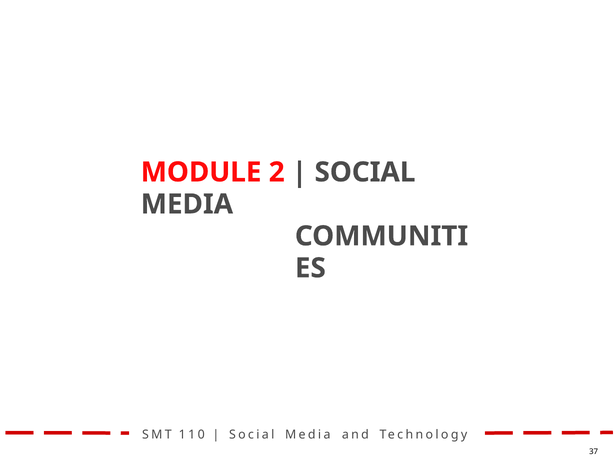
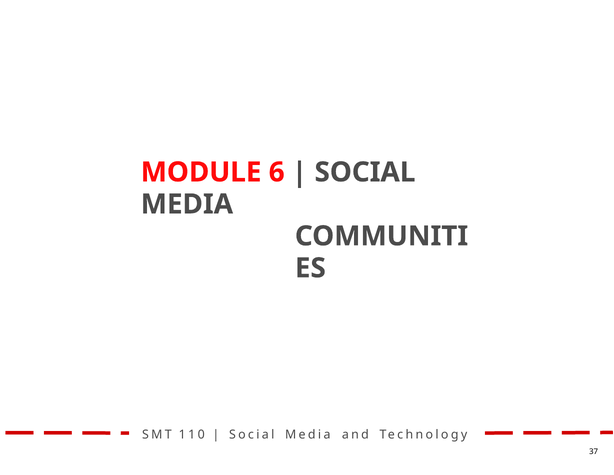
2: 2 -> 6 (277, 172)
